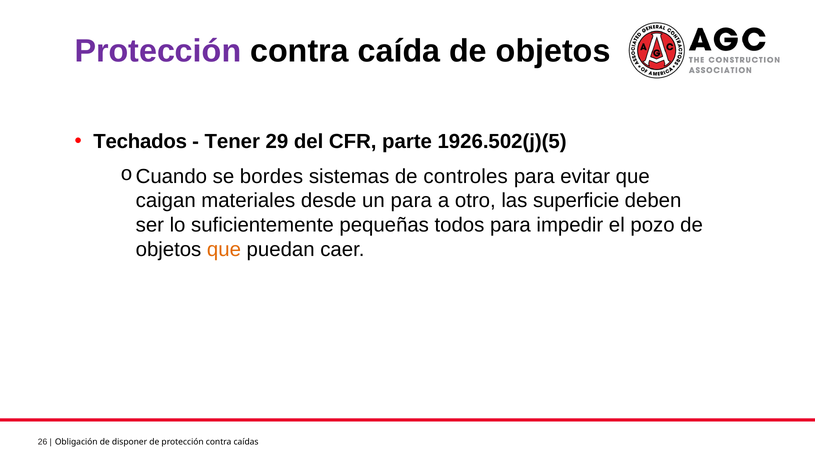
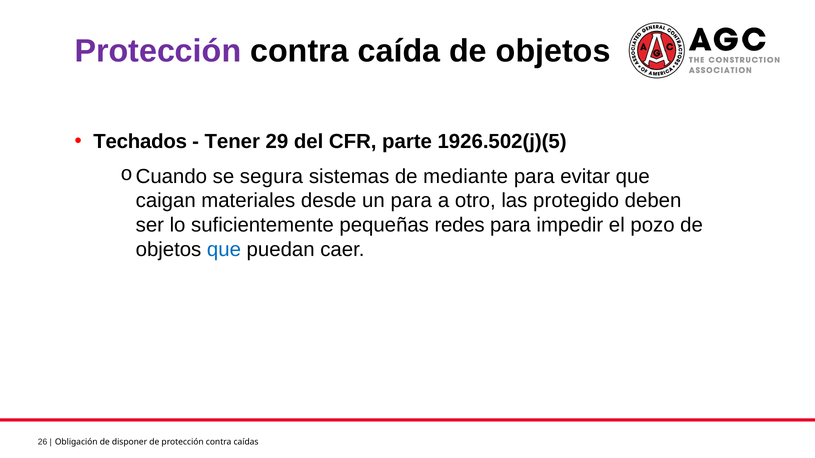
bordes: bordes -> segura (271, 177)
controles: controles -> mediante (466, 177)
superficie: superficie -> protegido (576, 201)
todos: todos -> redes (460, 225)
que colour: orange -> blue (224, 250)
